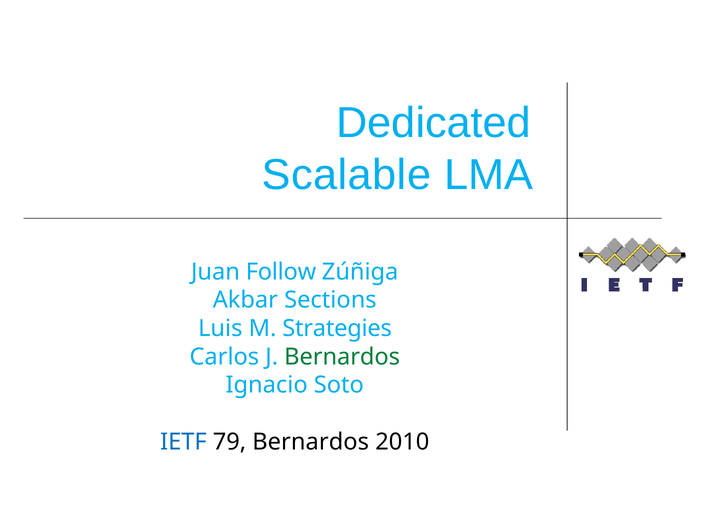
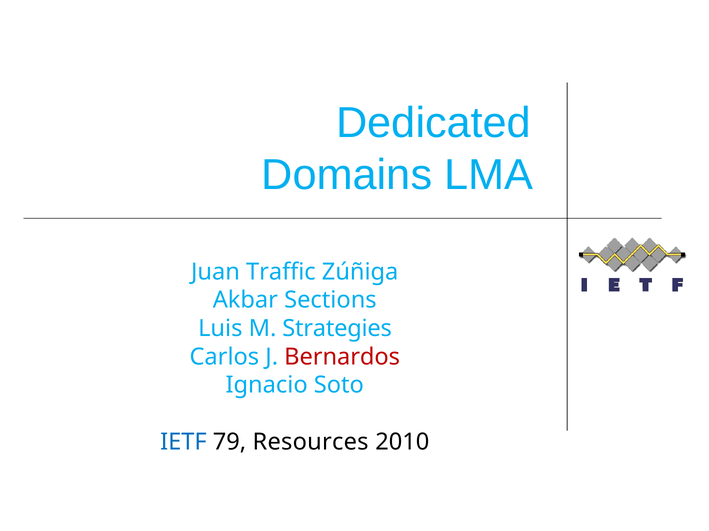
Scalable: Scalable -> Domains (347, 175)
Follow: Follow -> Traffic (281, 272)
Bernardos colour: green -> red (342, 357)
79 Bernardos: Bernardos -> Resources (311, 442)
